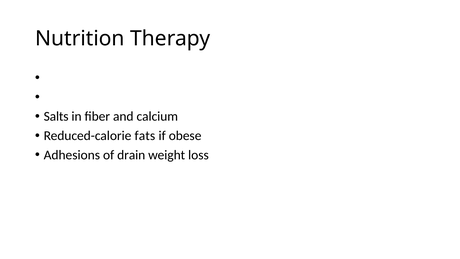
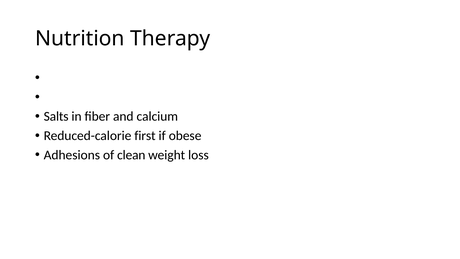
fats: fats -> first (145, 136)
drain: drain -> clean (131, 155)
